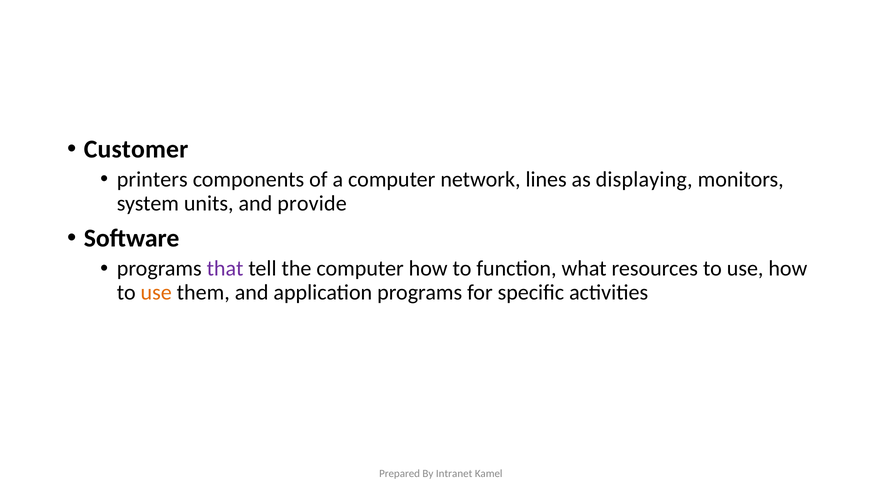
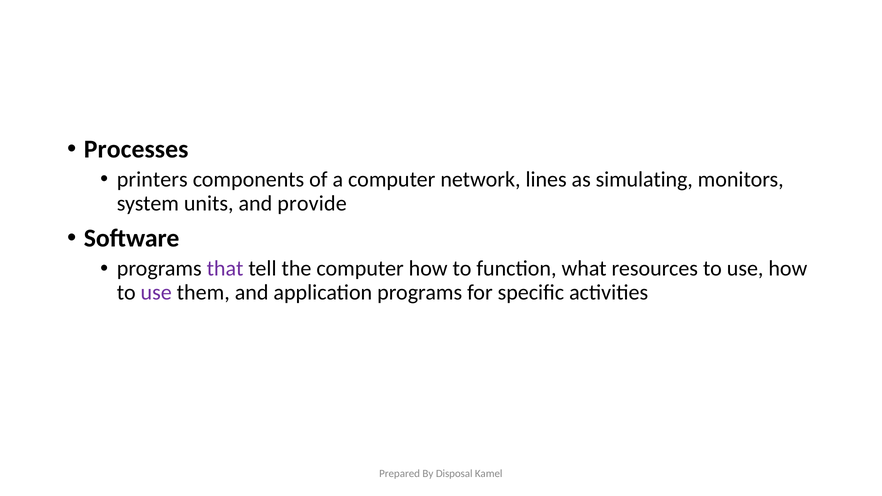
Customer: Customer -> Processes (136, 149)
displaying: displaying -> simulating (644, 180)
use colour: orange -> purple (156, 293)
Intranet: Intranet -> Disposal (454, 474)
